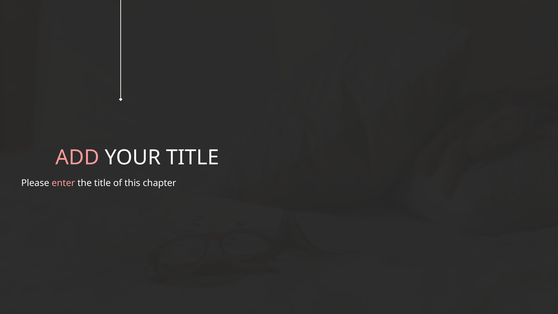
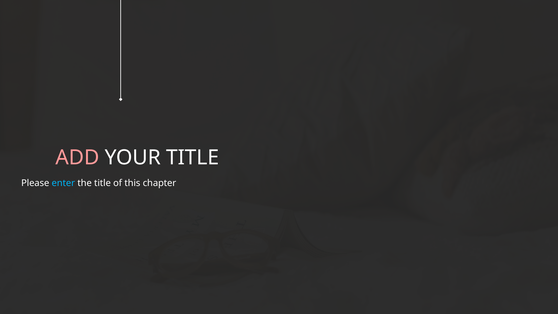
enter colour: pink -> light blue (63, 183)
